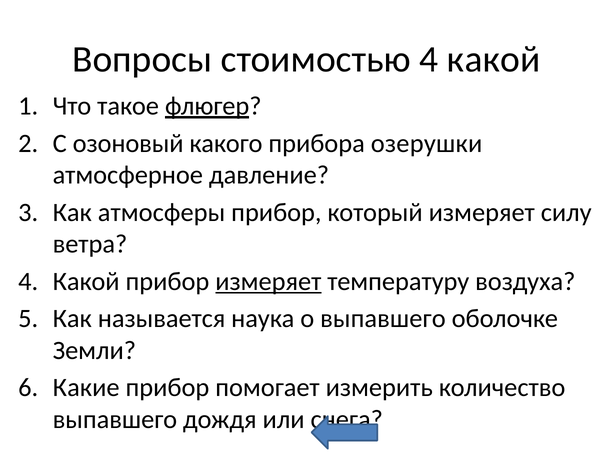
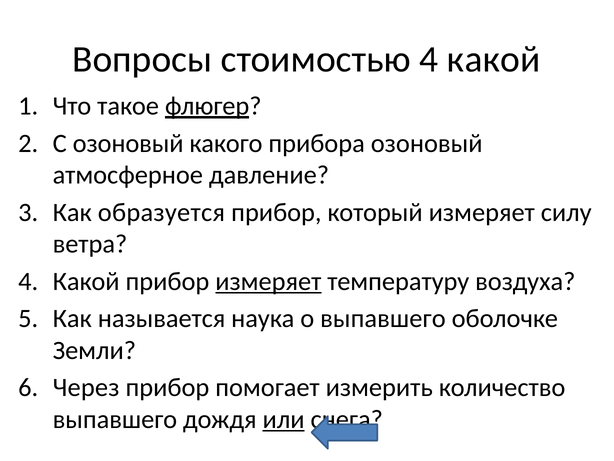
прибора озерушки: озерушки -> озоновый (427, 143)
атмосферы: атмосферы -> образуется (161, 212)
Какие: Какие -> Через (86, 387)
или underline: none -> present (284, 419)
